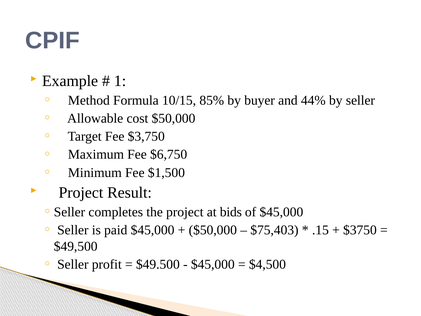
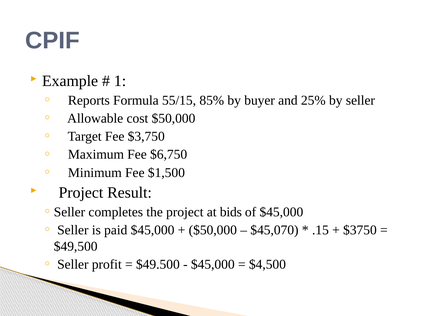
Method: Method -> Reports (89, 100)
10/15: 10/15 -> 55/15 (179, 100)
44%: 44% -> 25% (313, 100)
$75,403: $75,403 -> $45,070 (274, 230)
